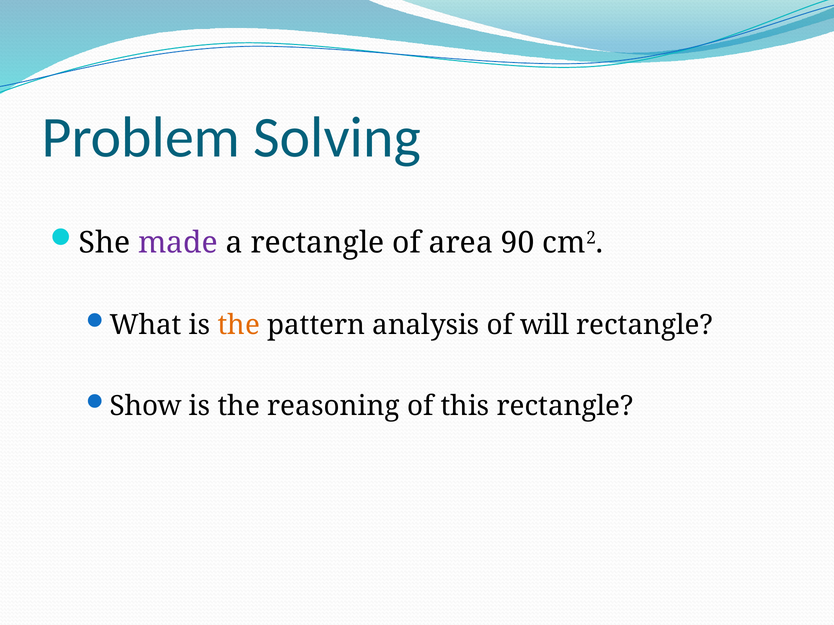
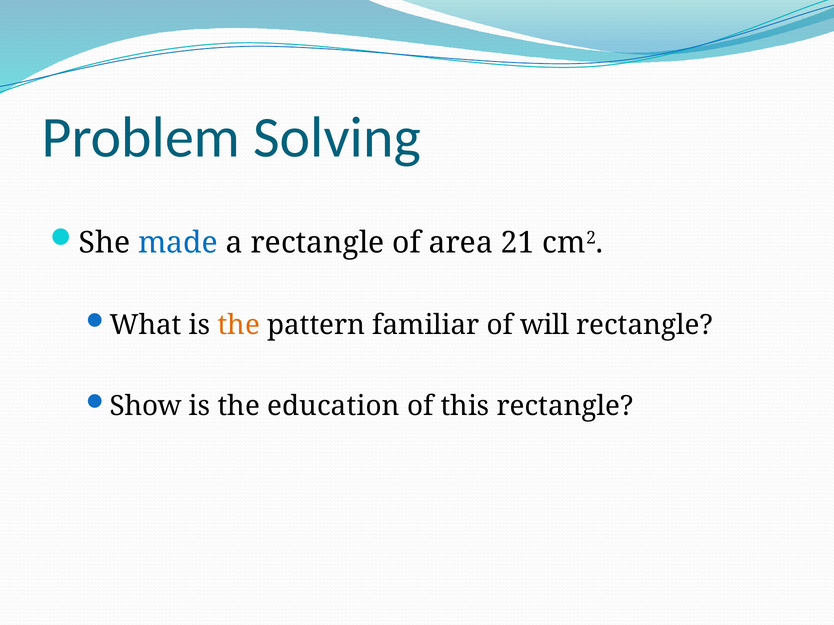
made colour: purple -> blue (178, 243)
90: 90 -> 21 (518, 243)
analysis: analysis -> familiar (426, 325)
reasoning: reasoning -> education (333, 406)
